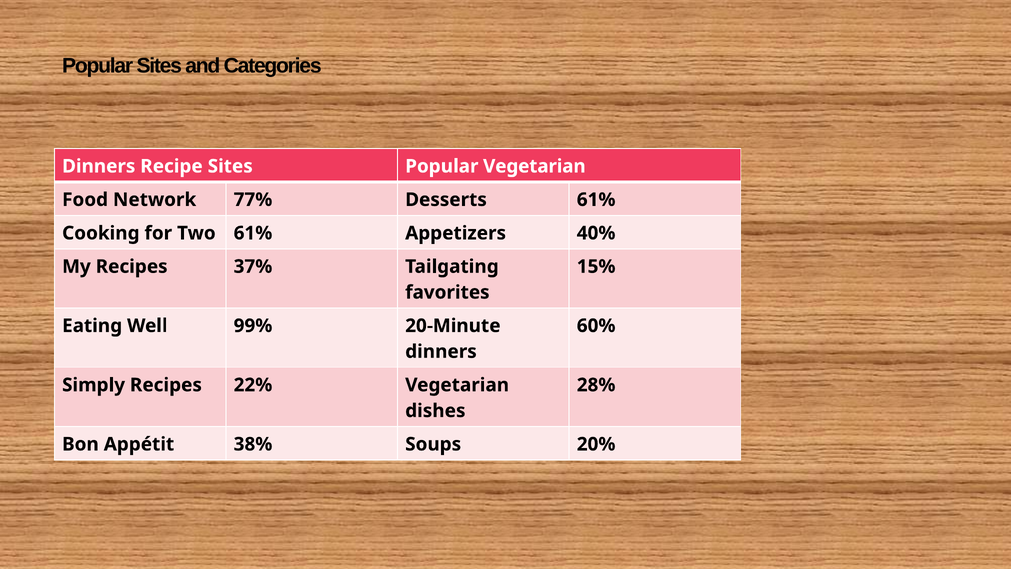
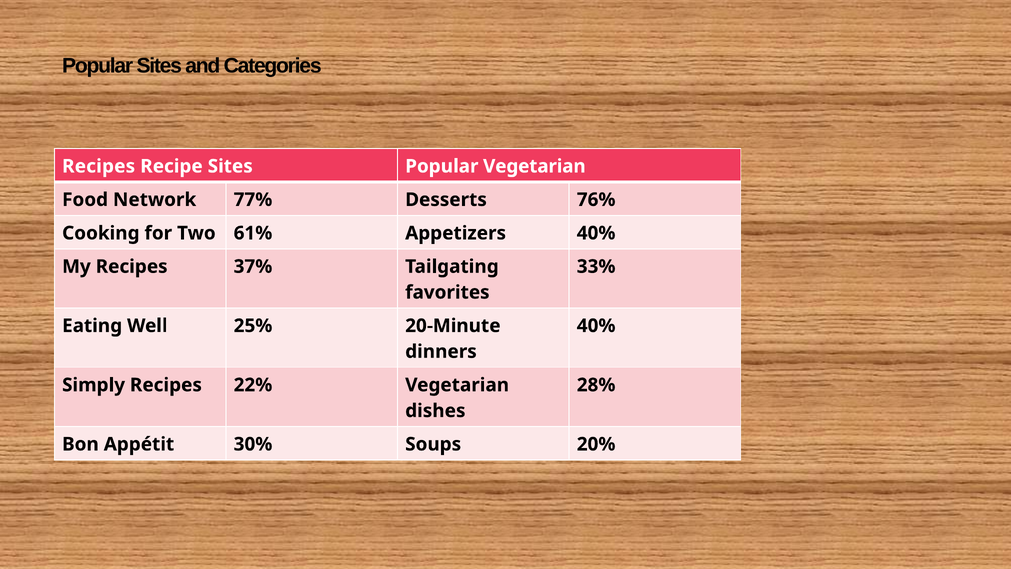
Dinners: Dinners -> Recipes (99, 166)
Desserts 61%: 61% -> 76% (596, 200)
15%: 15% -> 33% (596, 266)
99%: 99% -> 25% (253, 326)
60%: 60% -> 40% (596, 326)
38%: 38% -> 30% (253, 444)
